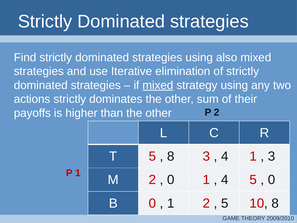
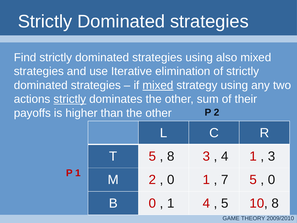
strictly underline: none -> present (70, 99)
4: 4 -> 7 (225, 180)
1 2: 2 -> 4 (206, 203)
